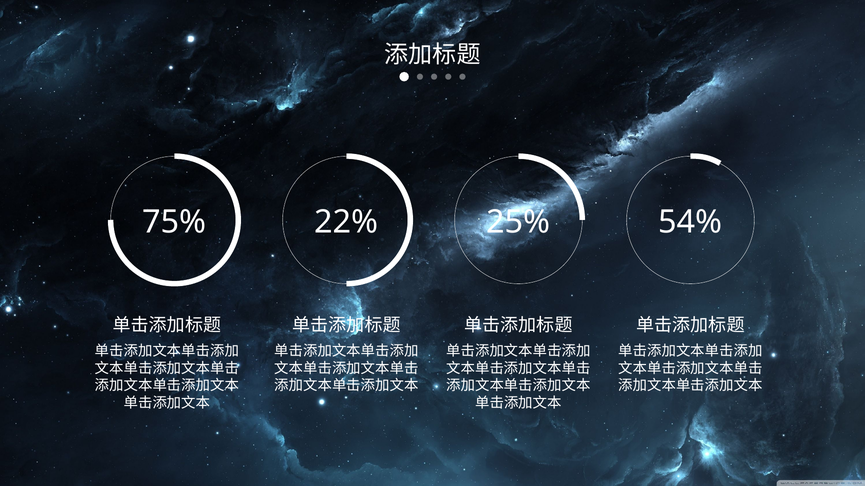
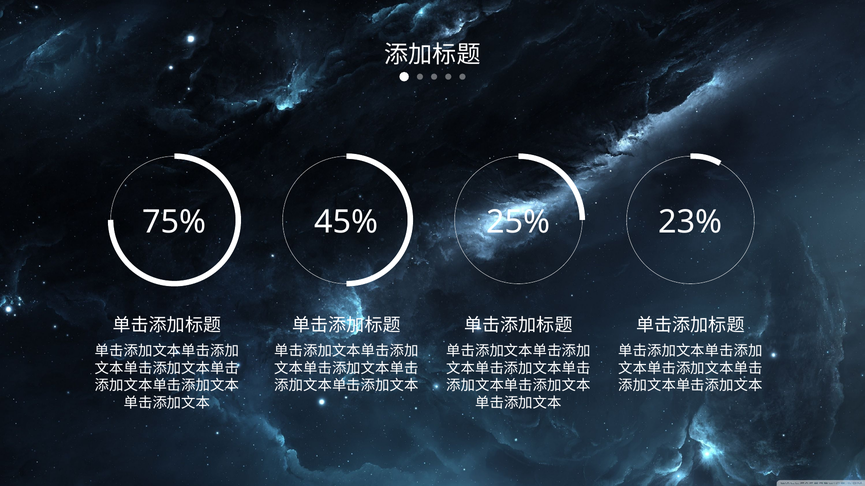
22%: 22% -> 45% (346, 222)
54%: 54% -> 23% (690, 222)
